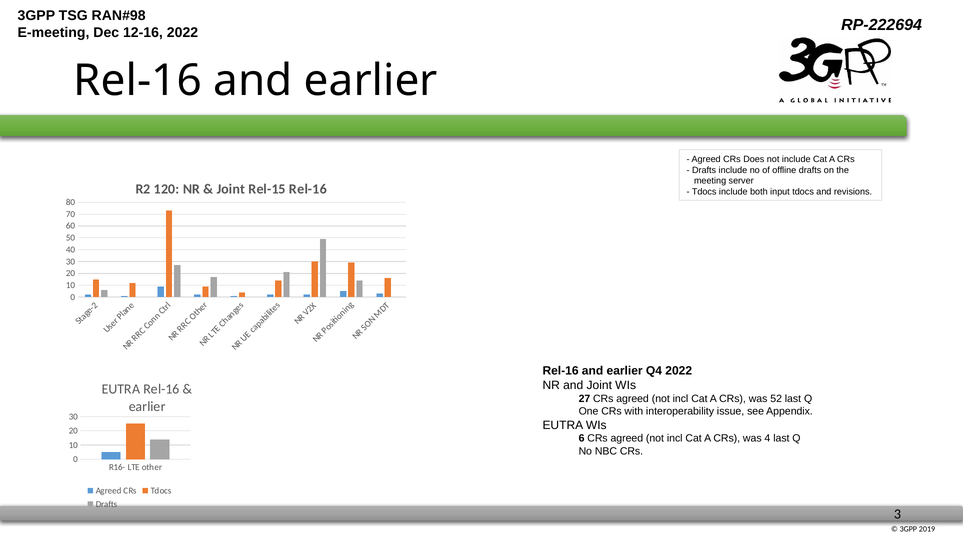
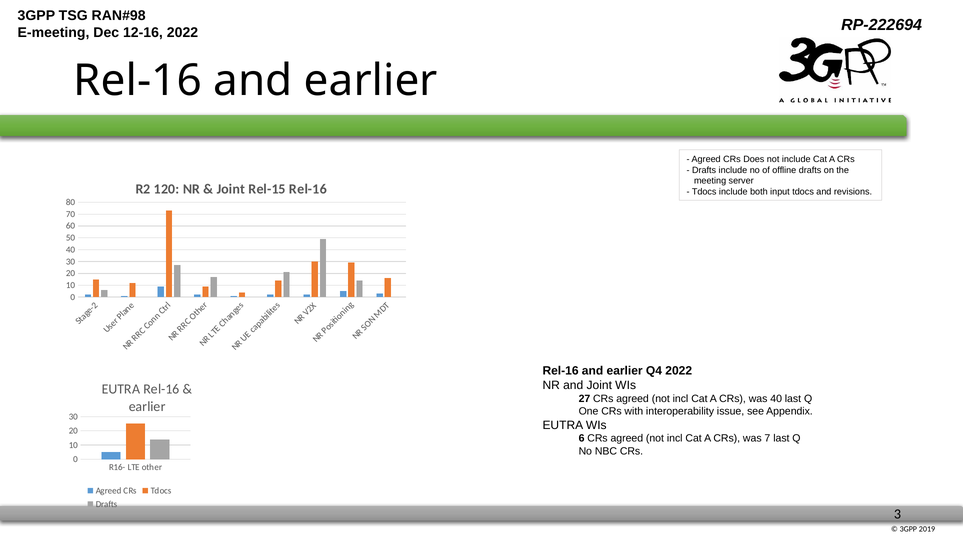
was 52: 52 -> 40 (776, 399)
4: 4 -> 7 (767, 439)
